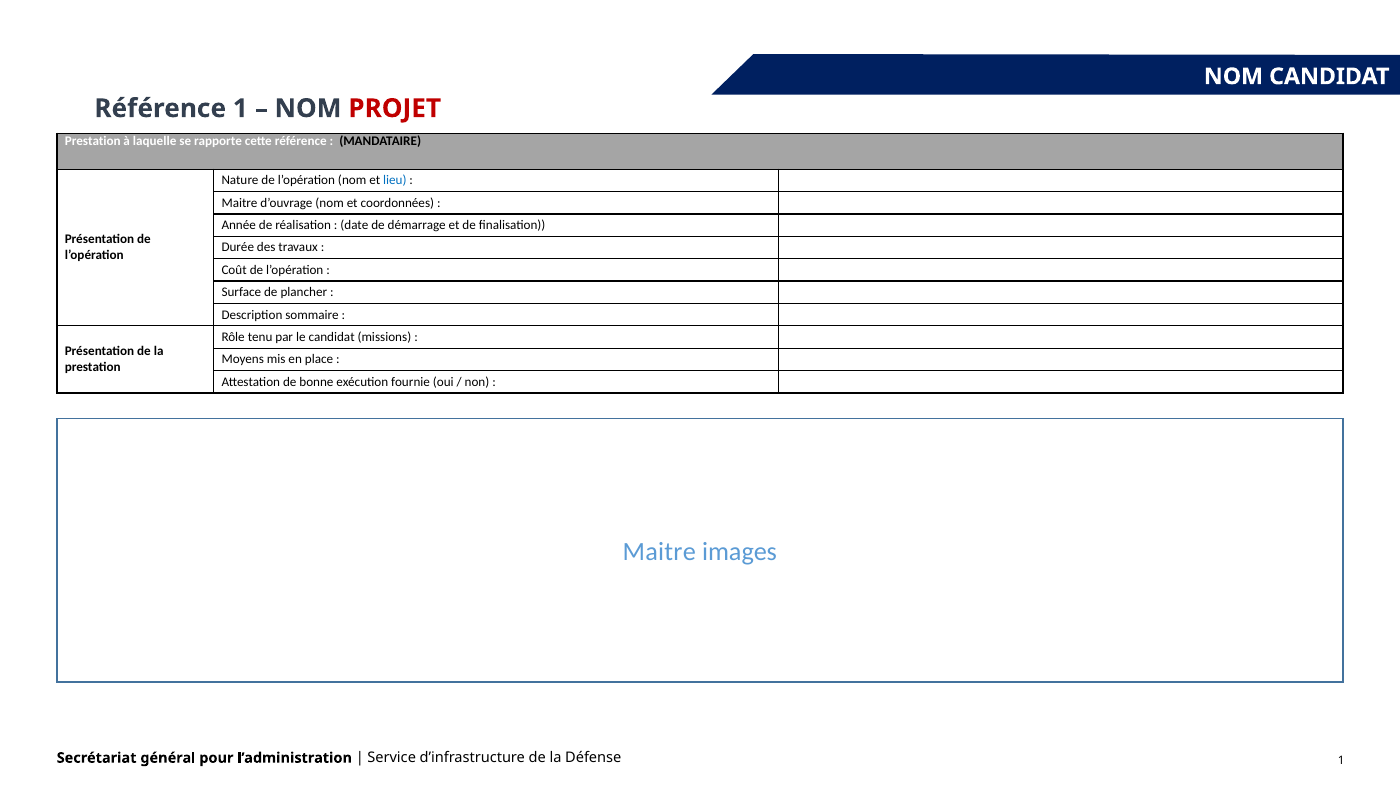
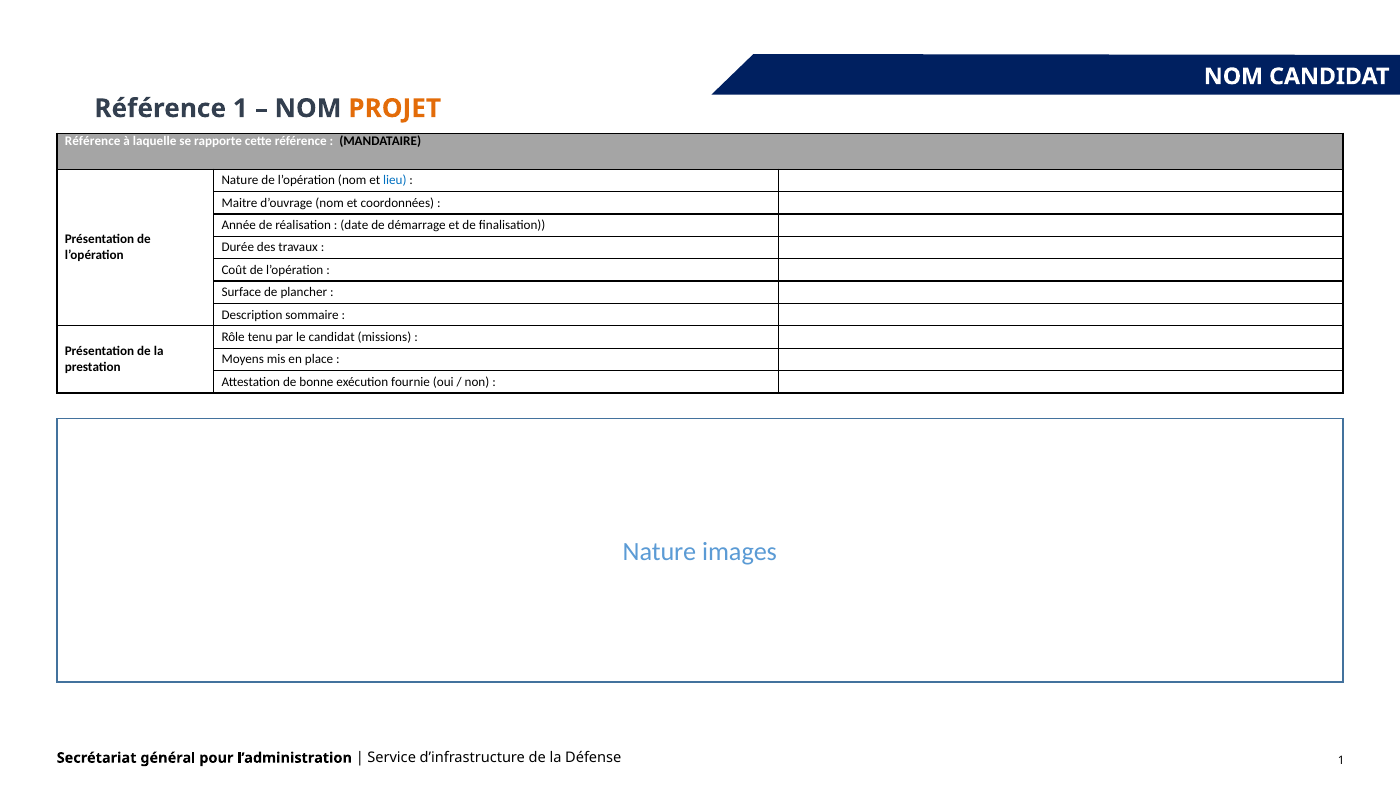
PROJET colour: red -> orange (395, 108)
Prestation: Prestation -> Référence (93, 141)
Maitre: Maitre -> Nature (659, 552)
